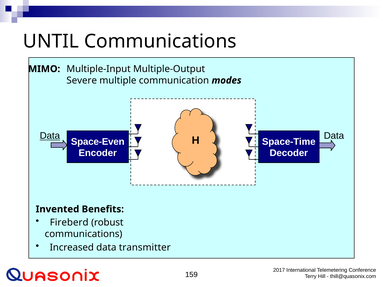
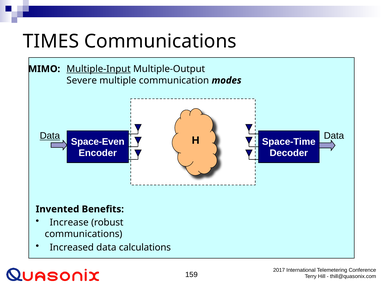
UNTIL: UNTIL -> TIMES (51, 41)
Multiple-Input underline: none -> present (99, 69)
Fireberd: Fireberd -> Increase (69, 223)
transmitter: transmitter -> calculations (145, 248)
